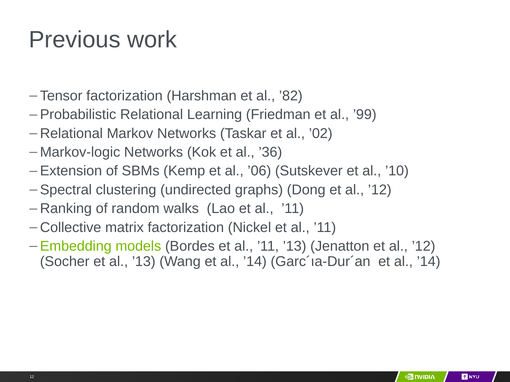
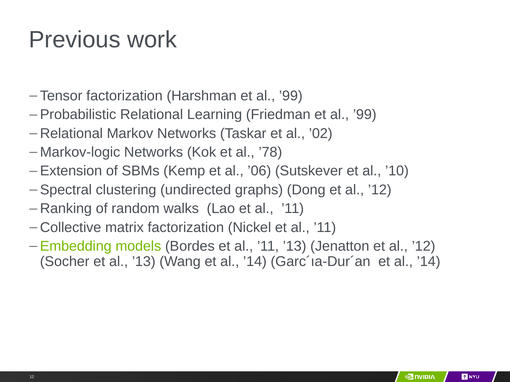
Harshman et al ’82: ’82 -> ’99 (291, 96)
’36: ’36 -> ’78 (270, 152)
